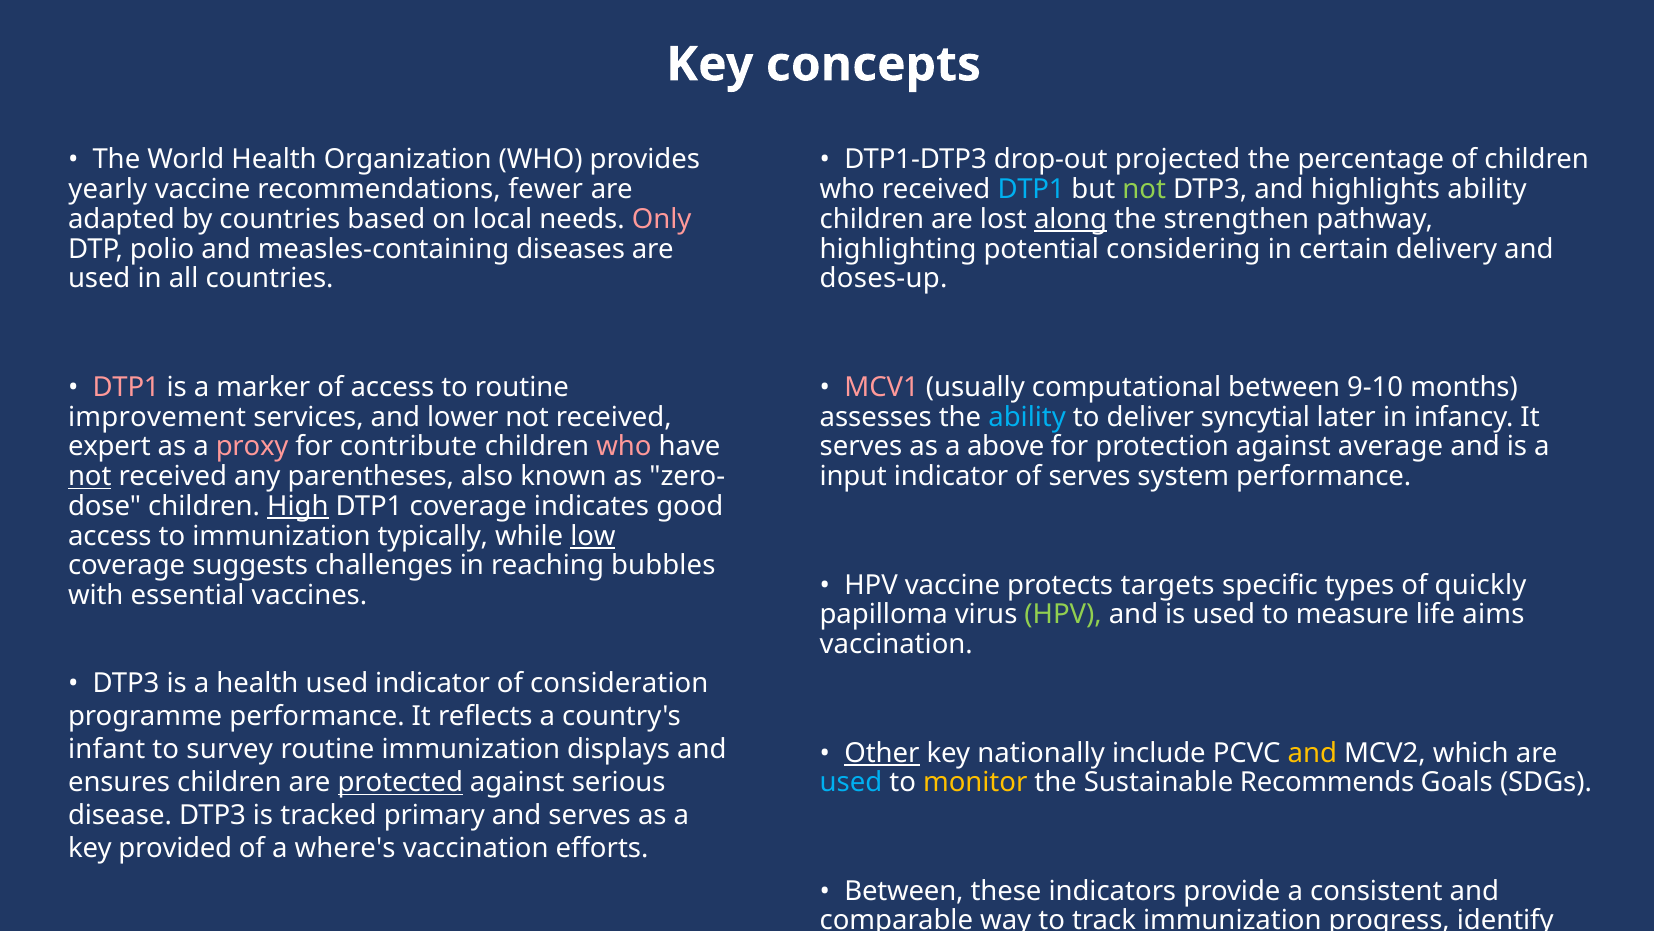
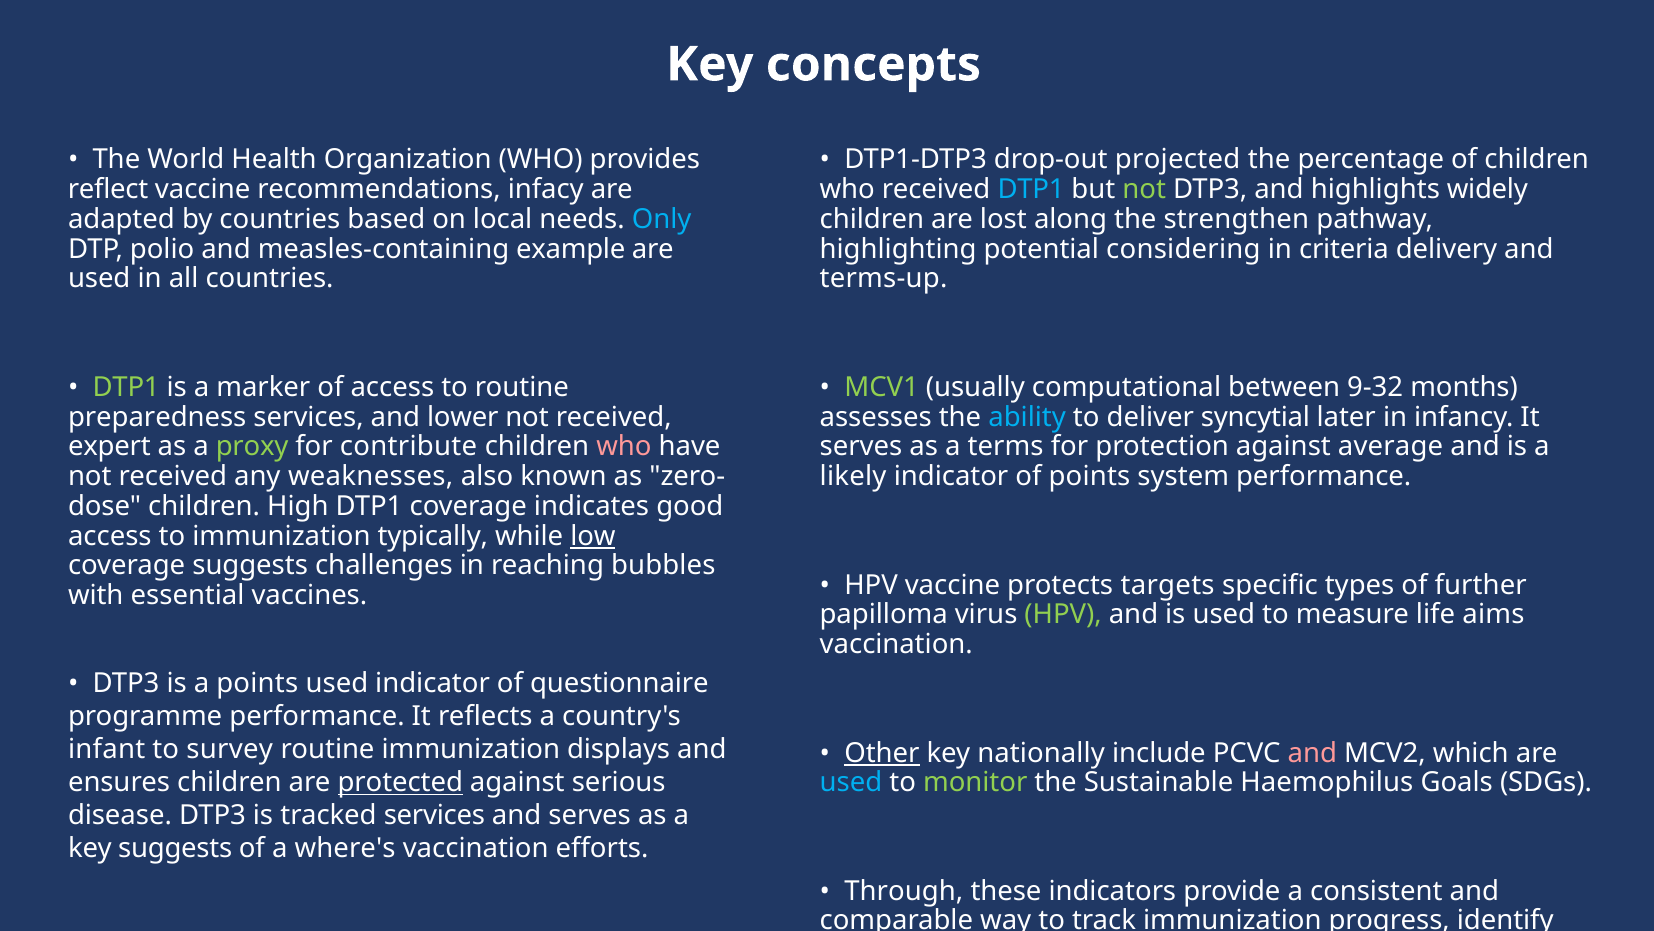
yearly: yearly -> reflect (108, 189)
fewer: fewer -> infacy (546, 189)
highlights ability: ability -> widely (1487, 189)
Only colour: pink -> light blue (662, 219)
along underline: present -> none (1070, 219)
diseases: diseases -> example (571, 249)
certain: certain -> criteria (1344, 249)
doses-up: doses-up -> terms-up (884, 279)
DTP1 colour: pink -> light green (126, 387)
MCV1 colour: pink -> light green (882, 387)
9-10: 9-10 -> 9-32 (1375, 387)
improvement: improvement -> preparedness (157, 417)
proxy colour: pink -> light green (252, 447)
above: above -> terms (1006, 447)
not underline: present -> none (90, 476)
parentheses: parentheses -> weaknesses (371, 476)
input: input -> likely (853, 476)
of serves: serves -> points (1089, 476)
High underline: present -> none (298, 506)
quickly: quickly -> further (1481, 585)
a health: health -> points (257, 683)
consideration: consideration -> questionnaire (619, 683)
and colour: yellow -> pink (1312, 752)
monitor colour: yellow -> light green (975, 782)
Recommends: Recommends -> Haemophilus (1327, 782)
tracked primary: primary -> services (434, 815)
key provided: provided -> suggests (175, 848)
Between: Between -> Through (904, 890)
